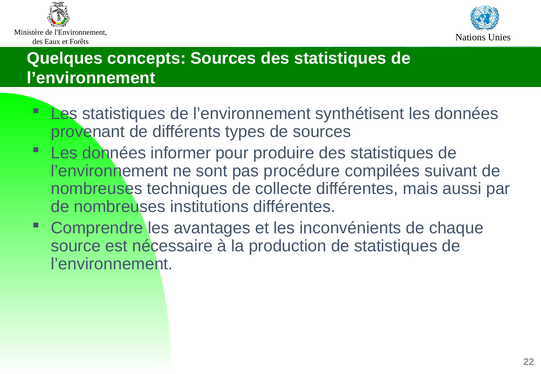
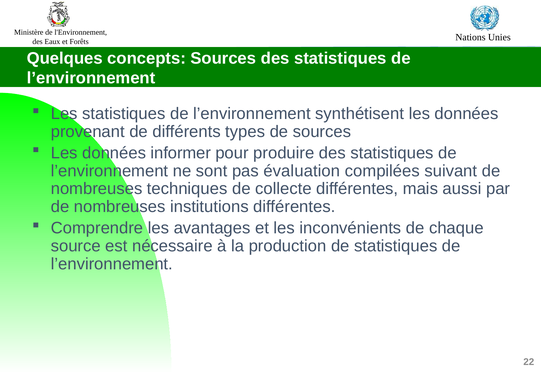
procédure: procédure -> évaluation (302, 171)
